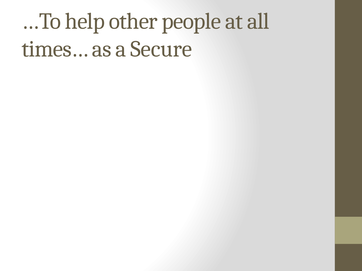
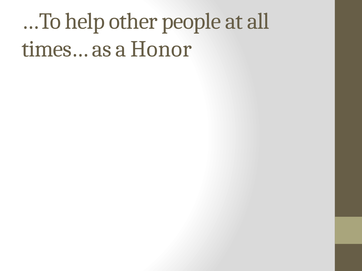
Secure: Secure -> Honor (161, 49)
